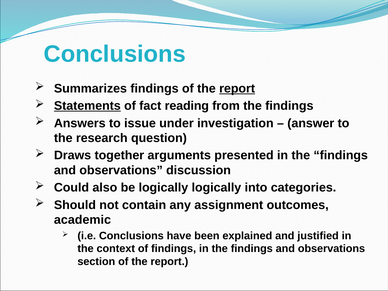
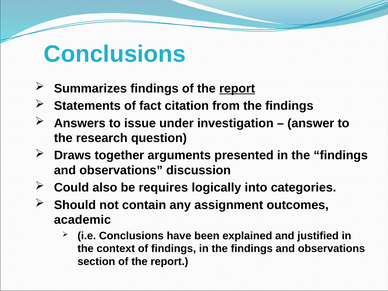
Statements underline: present -> none (87, 106)
reading: reading -> citation (187, 106)
be logically: logically -> requires (163, 188)
